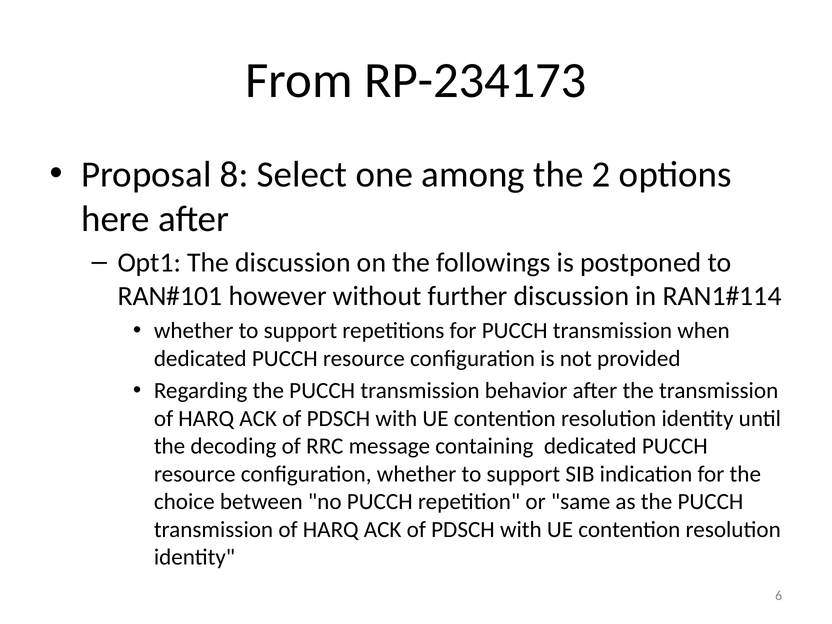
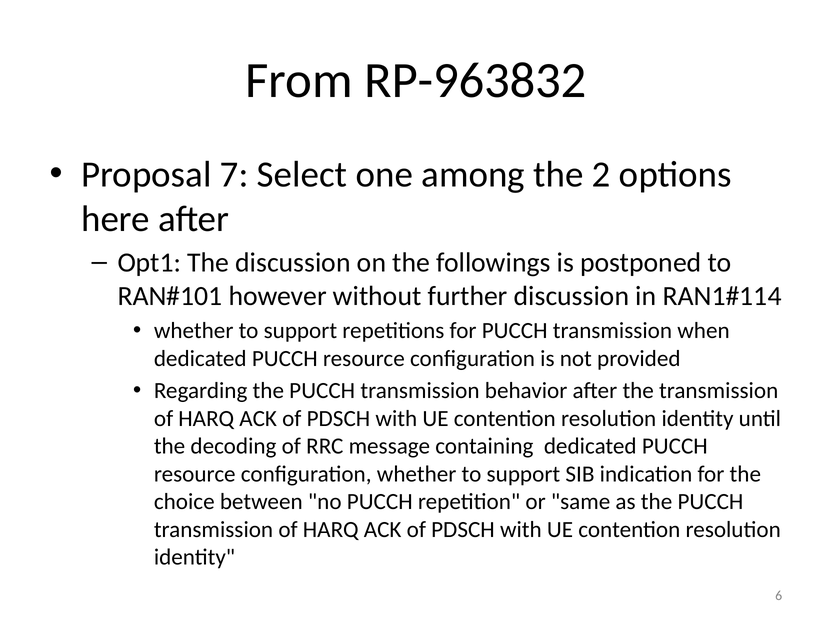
RP-234173: RP-234173 -> RP-963832 (475, 81)
8: 8 -> 7 (234, 175)
